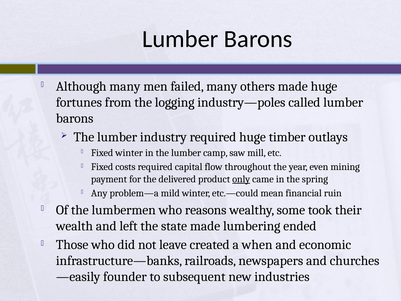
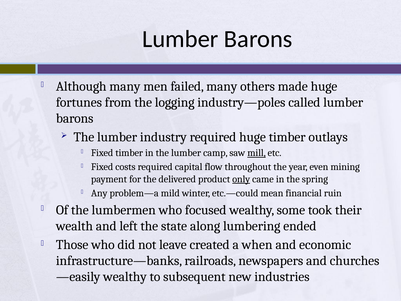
Fixed winter: winter -> timber (129, 153)
mill underline: none -> present (257, 153)
reasons: reasons -> focused (206, 210)
state made: made -> along (205, 226)
founder: founder -> wealthy (125, 277)
